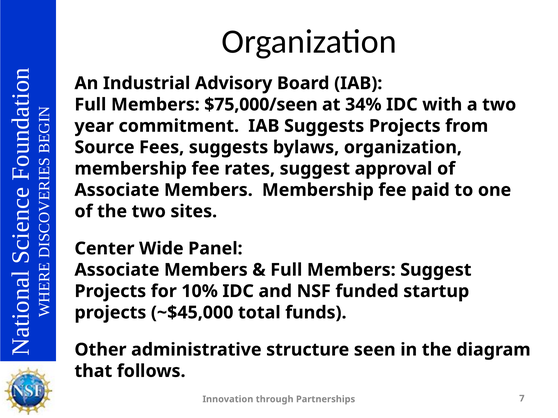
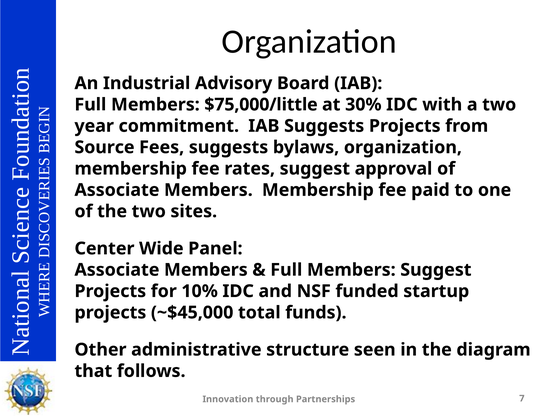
$75,000/seen: $75,000/seen -> $75,000/little (261, 105)
34%: 34% -> 30% (363, 105)
